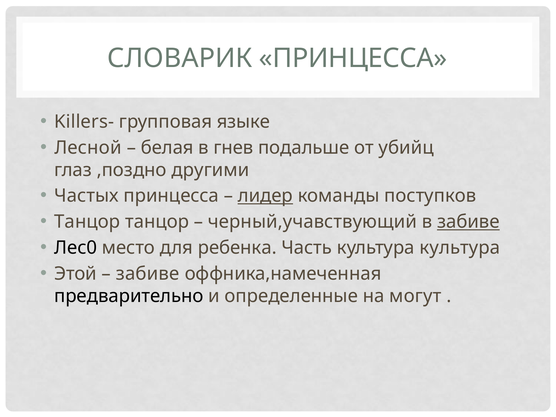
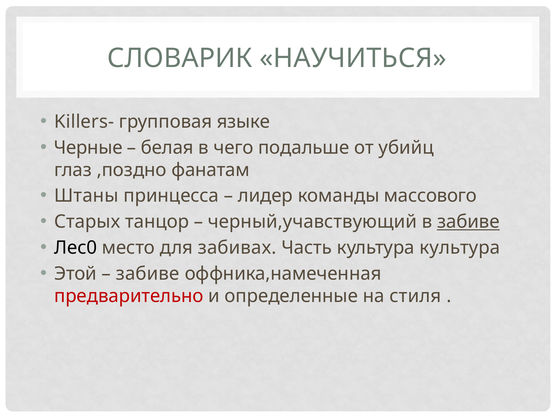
СЛОВАРИК ПРИНЦЕССА: ПРИНЦЕССА -> НАУЧИТЬСЯ (353, 58)
Лесной: Лесной -> Черные (88, 148)
гнев: гнев -> чего (233, 148)
другими: другими -> фанатам (211, 170)
Частых: Частых -> Штаны (86, 196)
лидер underline: present -> none (265, 196)
поступков: поступков -> массового (430, 196)
Танцор: Танцор -> Старых (87, 222)
ребенка: ребенка -> забивах (237, 248)
предварительно colour: black -> red (129, 296)
могут: могут -> стиля (415, 296)
